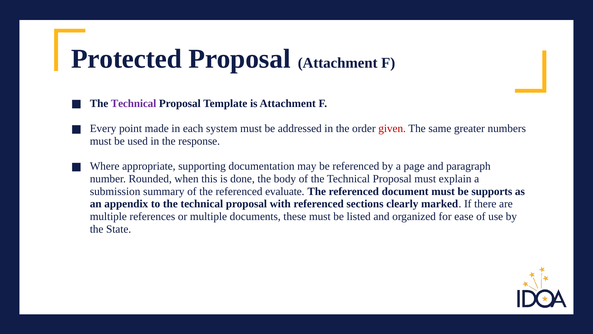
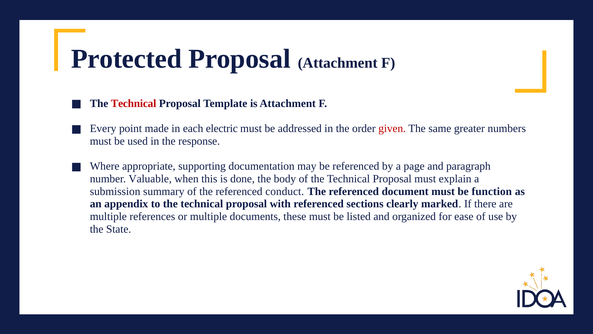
Technical colour: purple -> red (134, 103)
system: system -> electric (222, 128)
Rounded: Rounded -> Valuable (150, 179)
evaluate: evaluate -> conduct (285, 191)
supports: supports -> function (492, 191)
